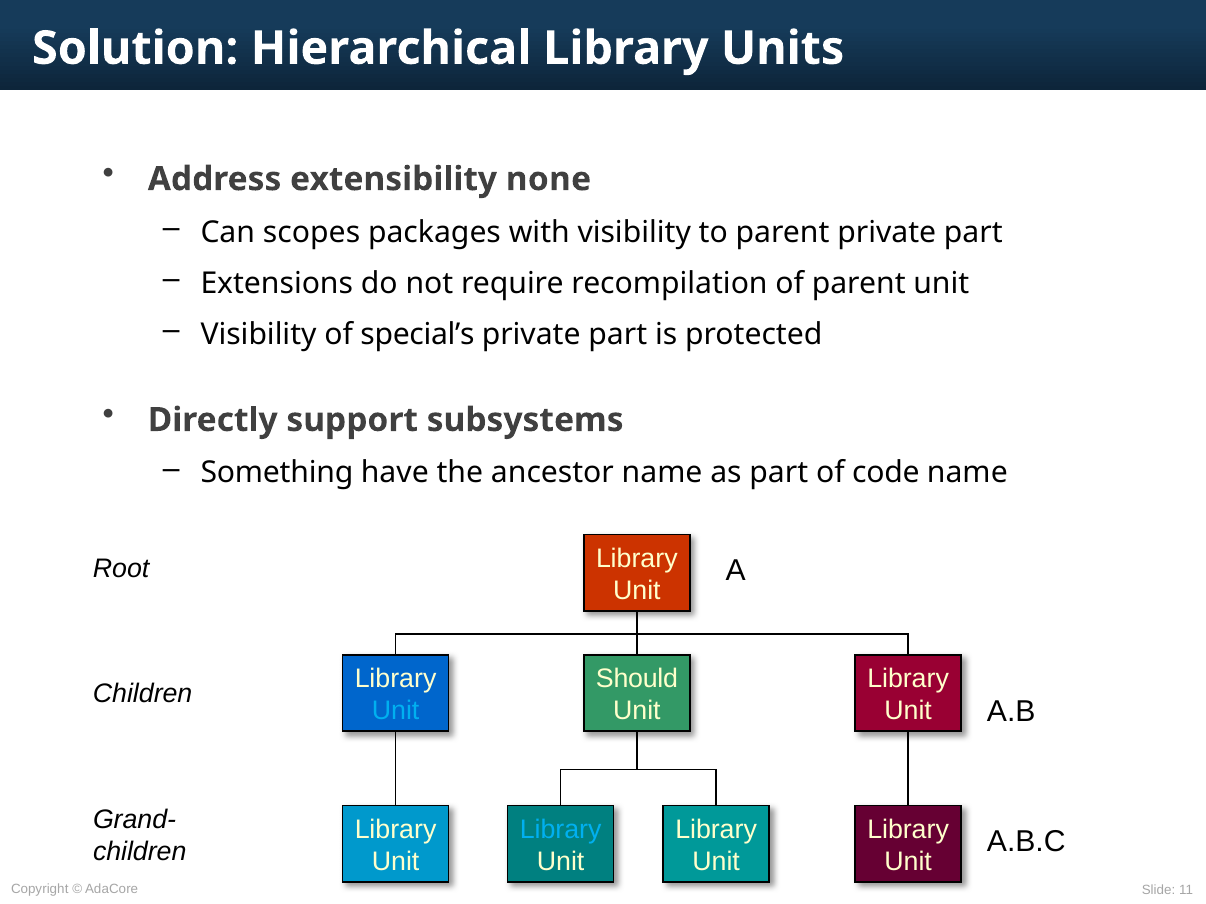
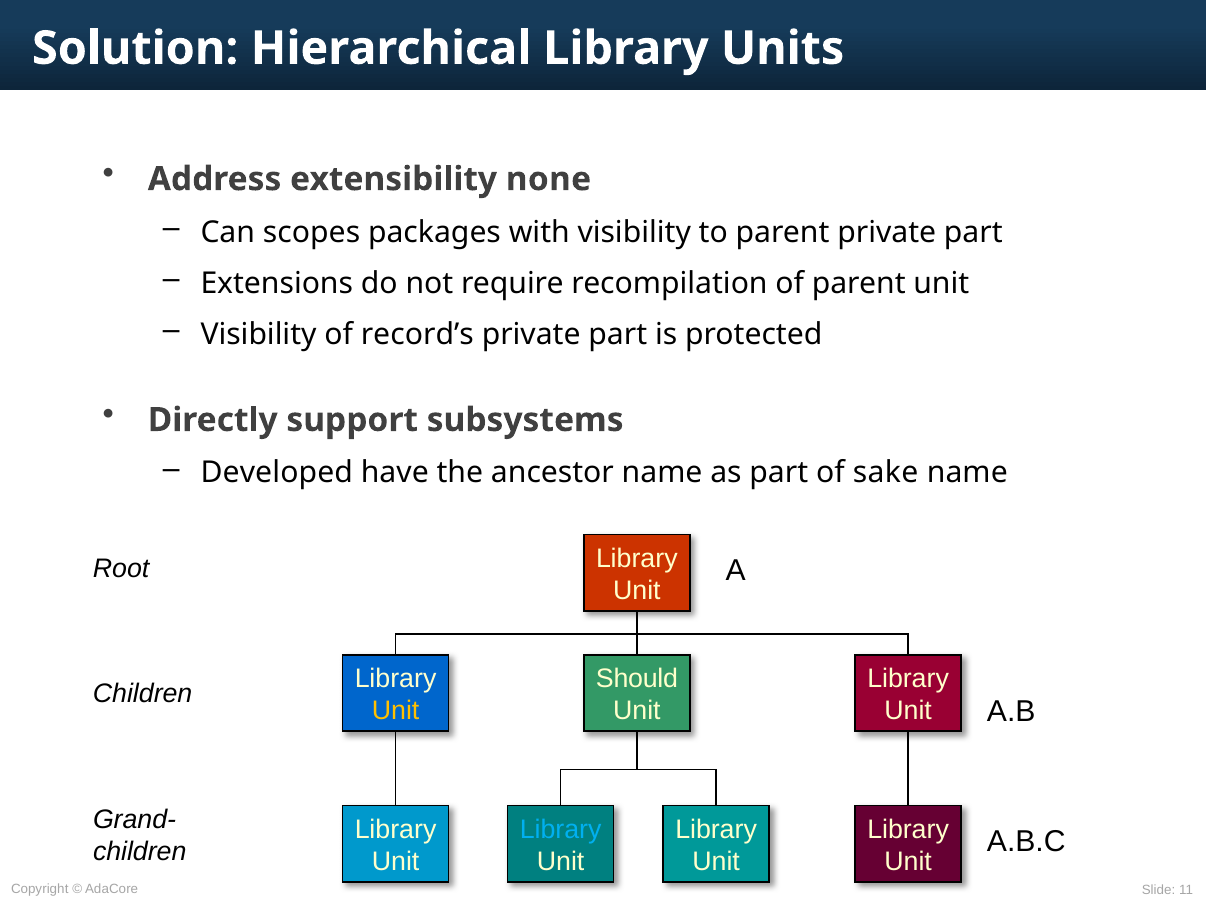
special’s: special’s -> record’s (417, 335)
Something: Something -> Developed (277, 473)
code: code -> sake (886, 473)
Unit colour: light blue -> yellow (396, 711)
